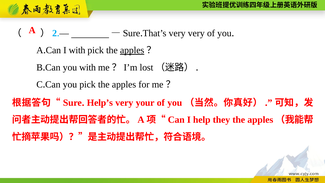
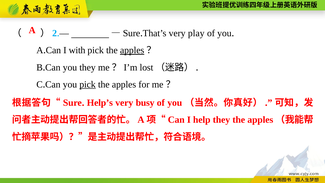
very very: very -> play (196, 33)
you with: with -> they (88, 67)
pick underline: none -> present (88, 84)
your: your -> busy (145, 103)
